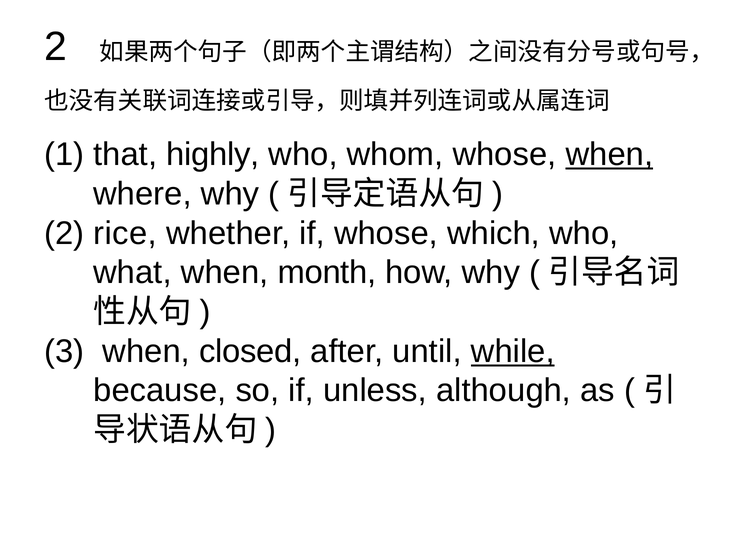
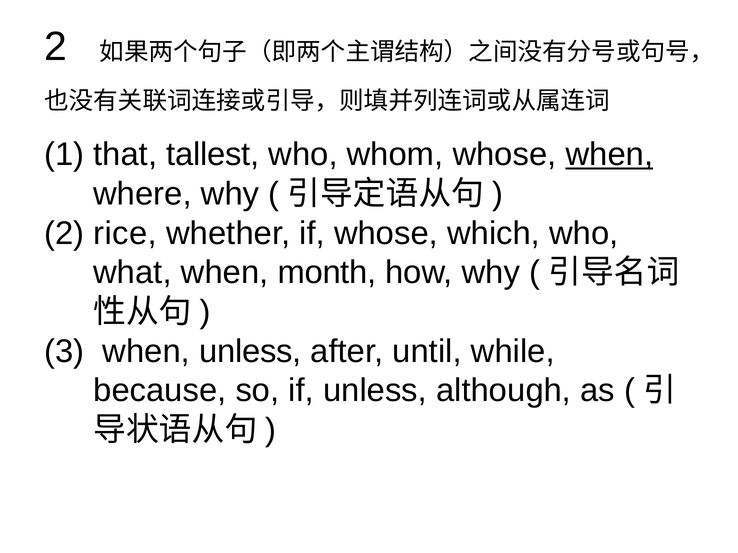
highly: highly -> tallest (213, 155)
when closed: closed -> unless (250, 352)
while underline: present -> none (513, 352)
